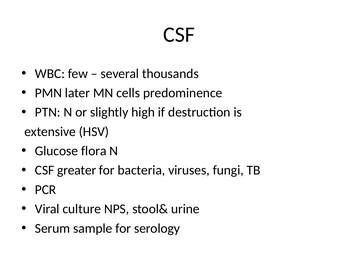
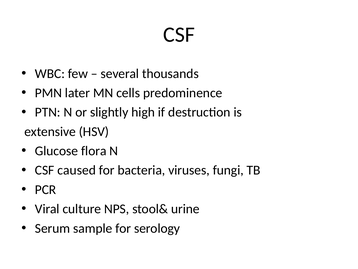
greater: greater -> caused (77, 170)
